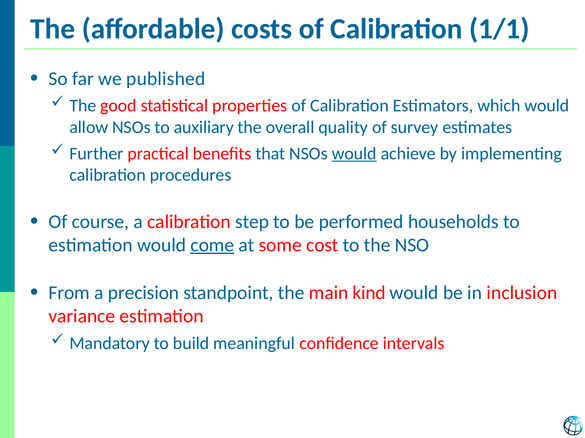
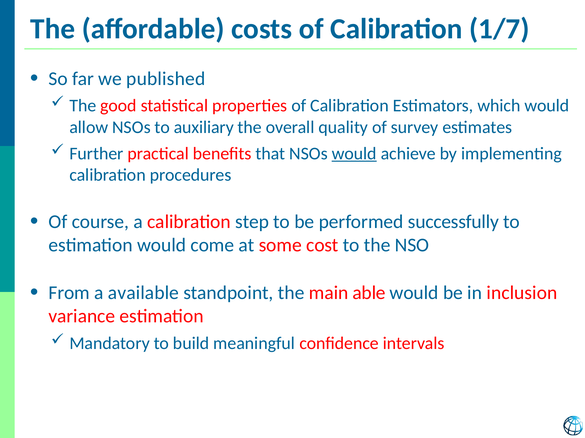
1/1: 1/1 -> 1/7 (499, 29)
households: households -> successfully (453, 222)
come underline: present -> none (212, 245)
precision: precision -> available (143, 293)
kind: kind -> able (369, 293)
